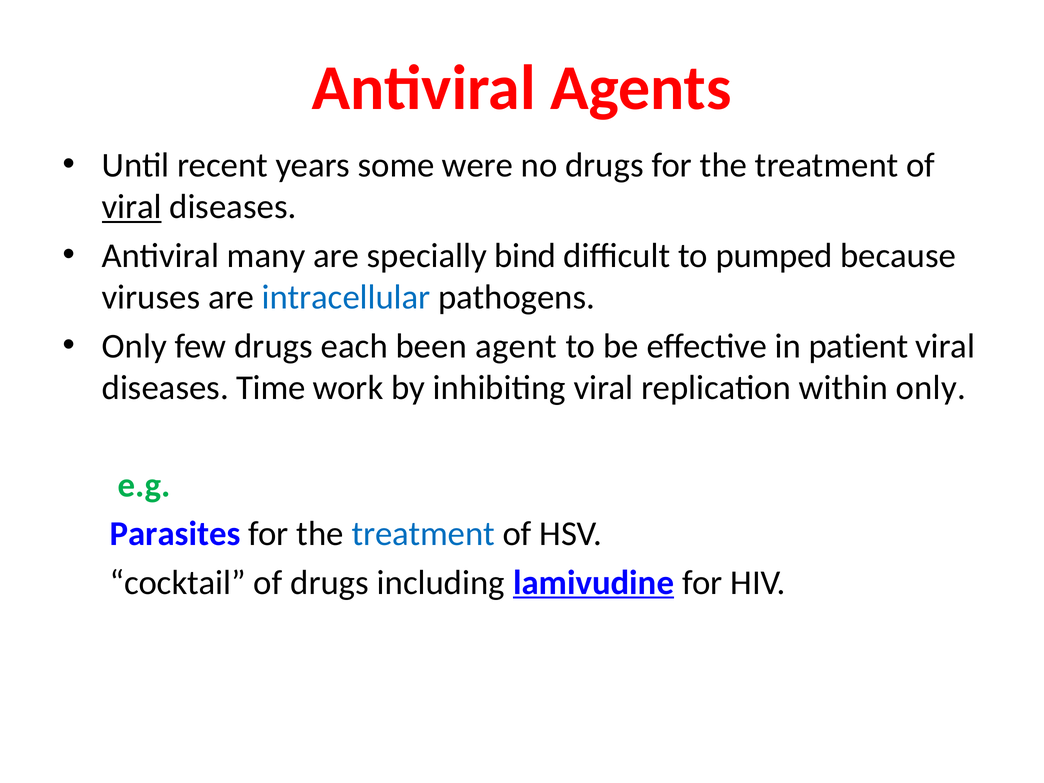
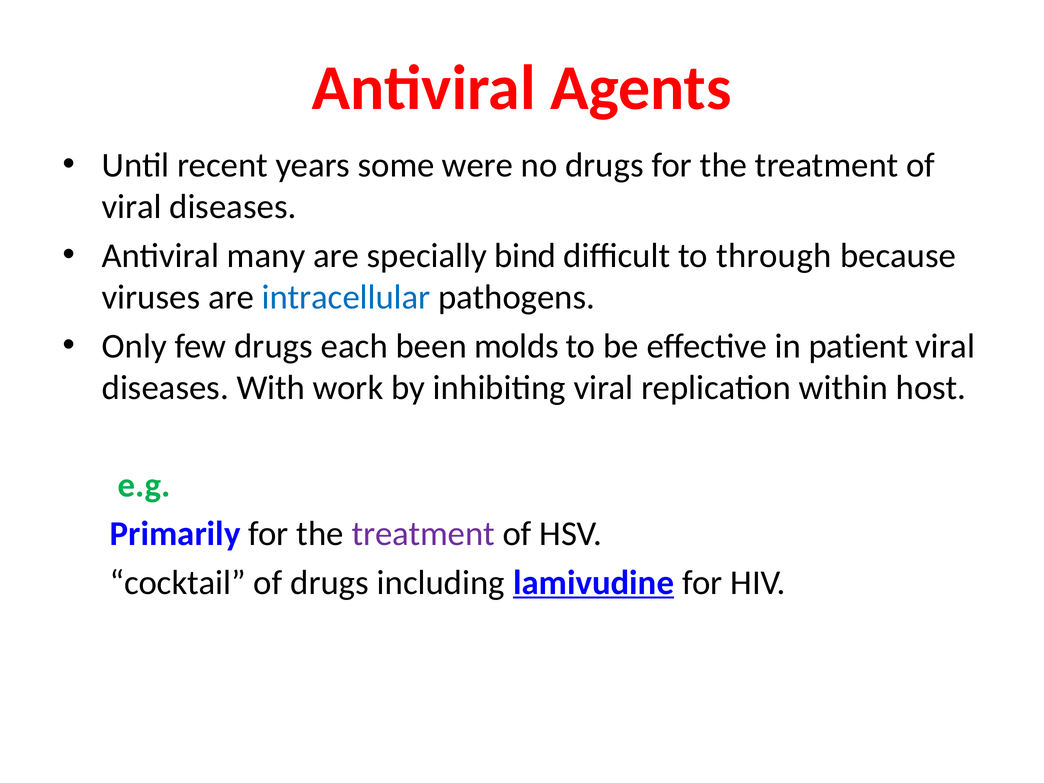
viral underline: present -> none (132, 207)
pumped: pumped -> through (774, 256)
agent: agent -> molds (516, 346)
Time: Time -> With (271, 388)
within only: only -> host (931, 388)
Parasites: Parasites -> Primarily (175, 534)
treatment colour: blue -> purple (423, 534)
